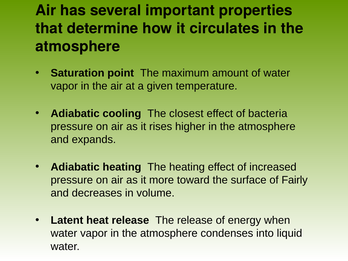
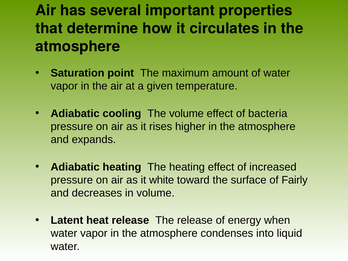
The closest: closest -> volume (186, 113)
more: more -> white (162, 180)
